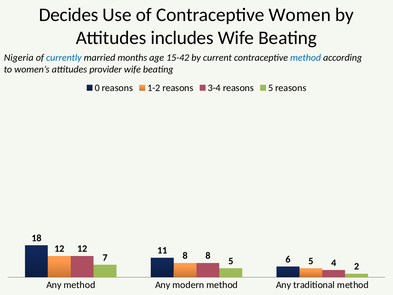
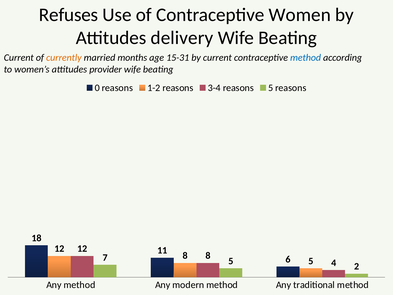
Decides: Decides -> Refuses (69, 15)
includes: includes -> delivery (182, 38)
Nigeria: Nigeria -> Current (19, 58)
currently colour: blue -> orange (64, 58)
15-42: 15-42 -> 15-31 (178, 58)
